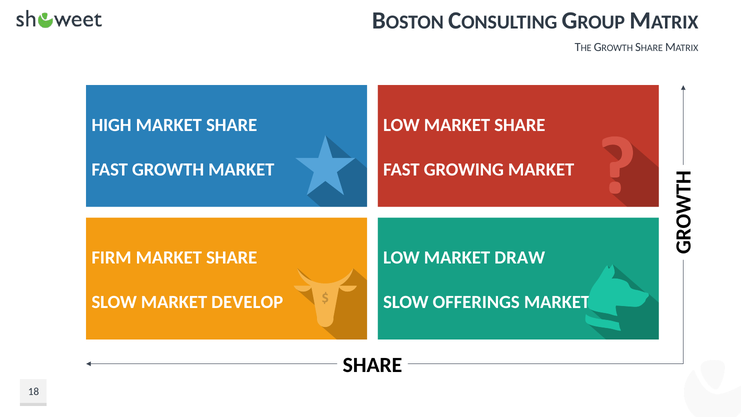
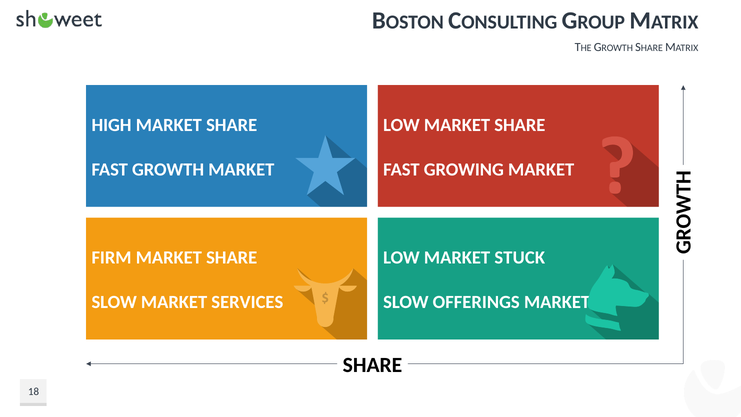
DRAW: DRAW -> STUCK (520, 257)
DEVELOP: DEVELOP -> SERVICES (247, 302)
